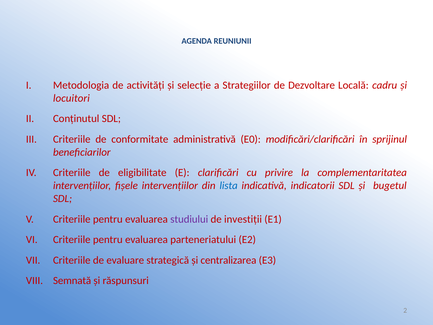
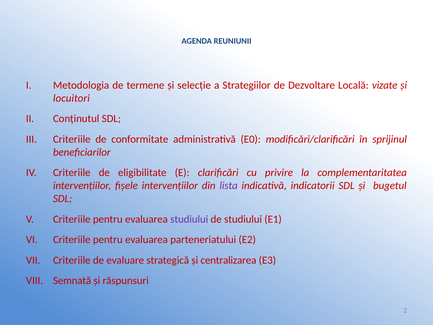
activități: activități -> termene (145, 85)
cadru: cadru -> vizate (385, 85)
lista colour: blue -> purple (229, 186)
de investiții: investiții -> studiului (243, 219)
